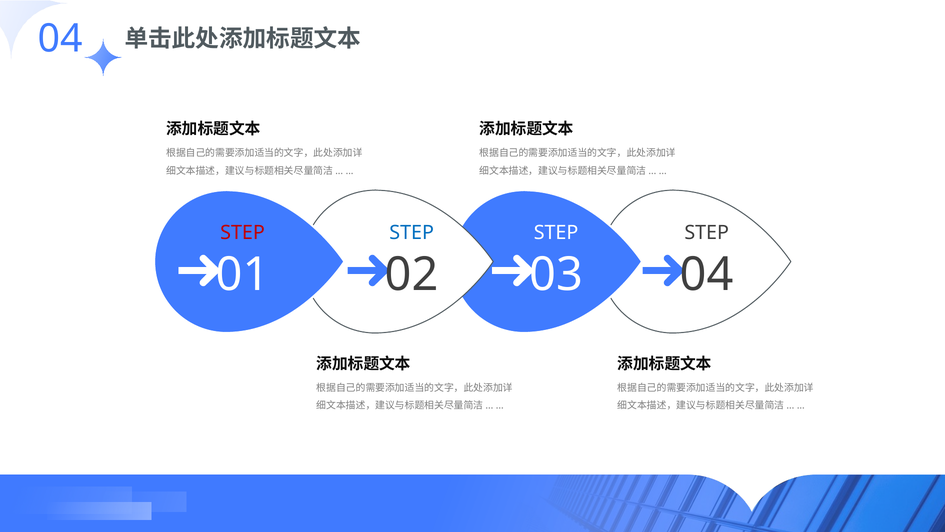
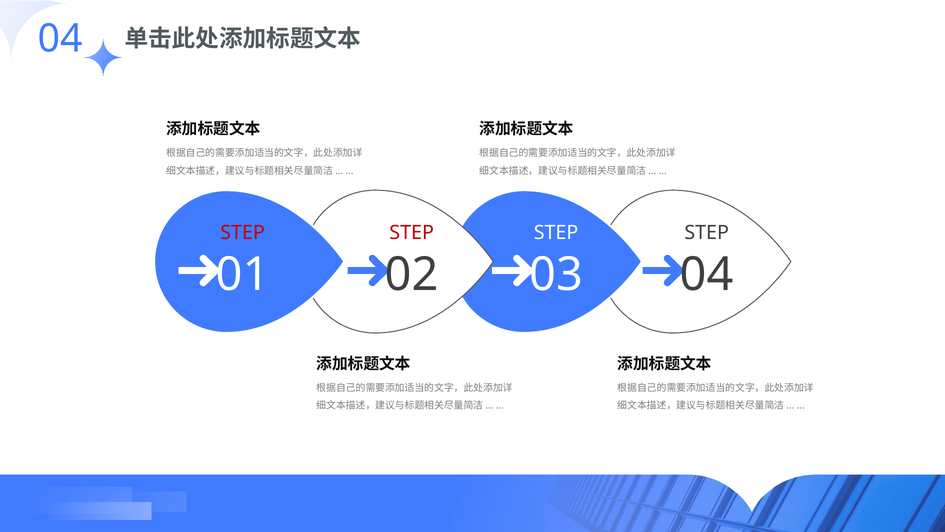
STEP colour: blue -> red (412, 233)
